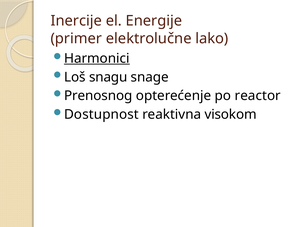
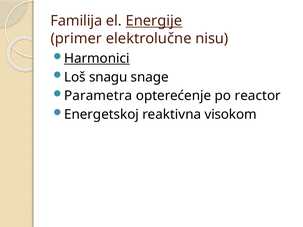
Inercije: Inercije -> Familija (76, 21)
Energije underline: none -> present (154, 21)
lako: lako -> nisu (212, 39)
Prenosnog: Prenosnog -> Parametra (98, 96)
Dostupnost: Dostupnost -> Energetskoj (101, 115)
